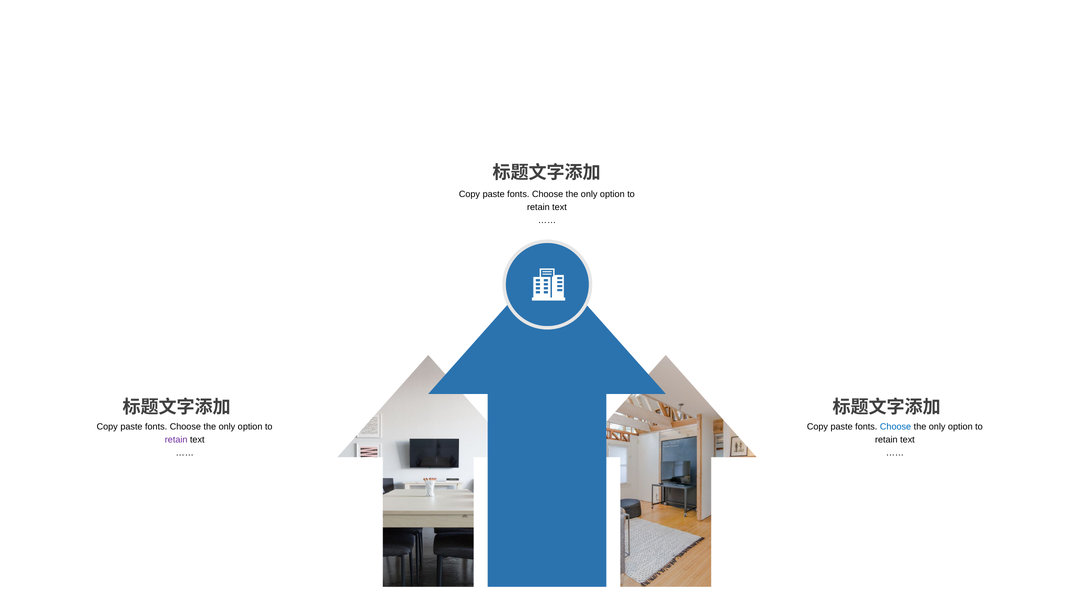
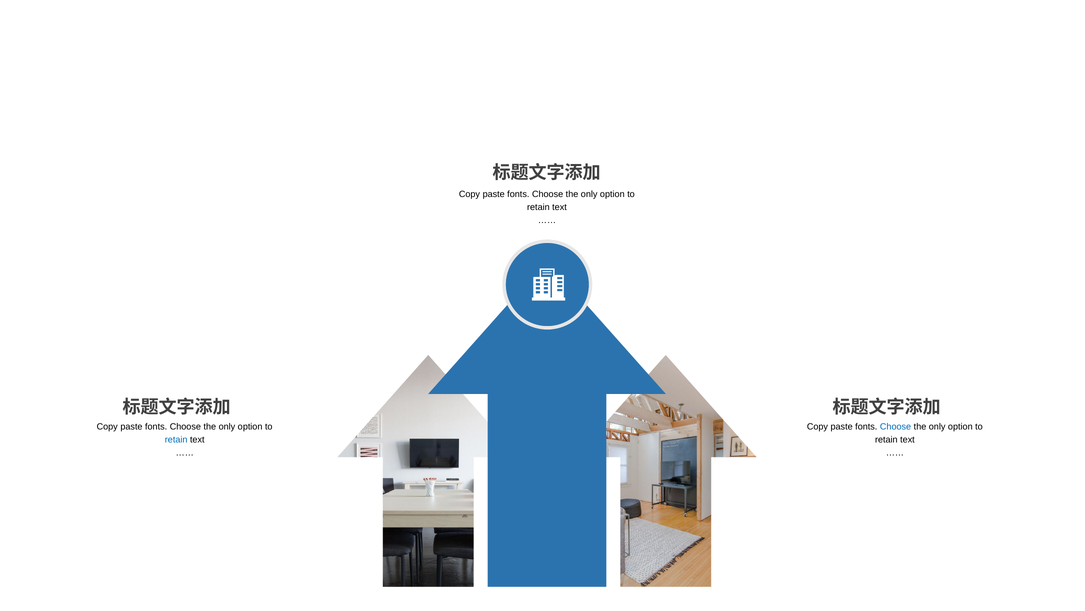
retain colour: purple -> blue (176, 439)
